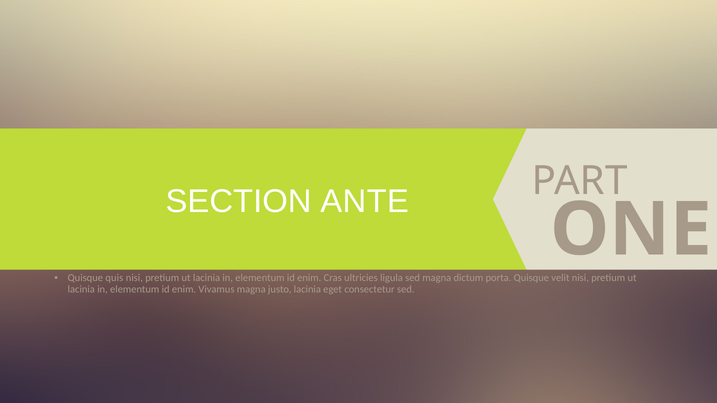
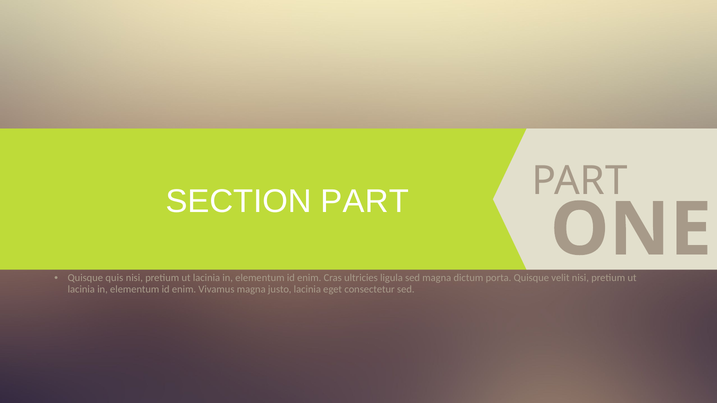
SECTION ANTE: ANTE -> PART (365, 202)
